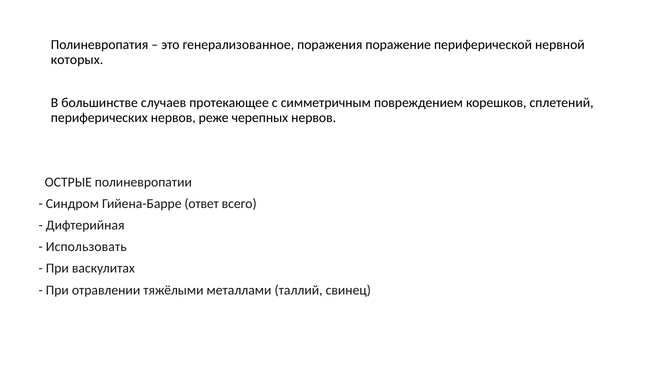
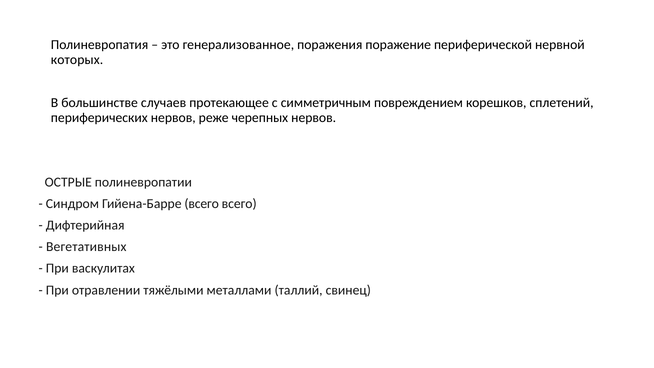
Гийена-Барре ответ: ответ -> всего (202, 204)
Использовать: Использовать -> Вегетативных (86, 247)
